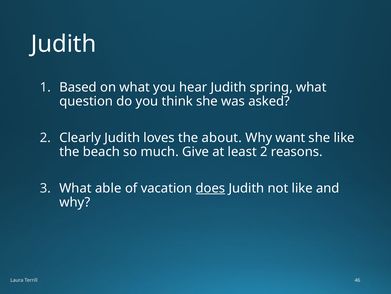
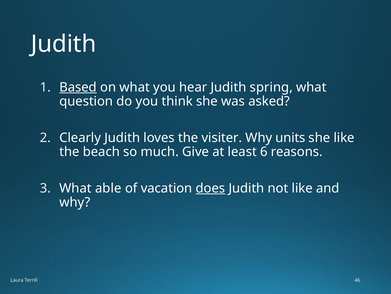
Based underline: none -> present (78, 87)
about: about -> visiter (222, 137)
want: want -> units (290, 137)
least 2: 2 -> 6 (264, 151)
